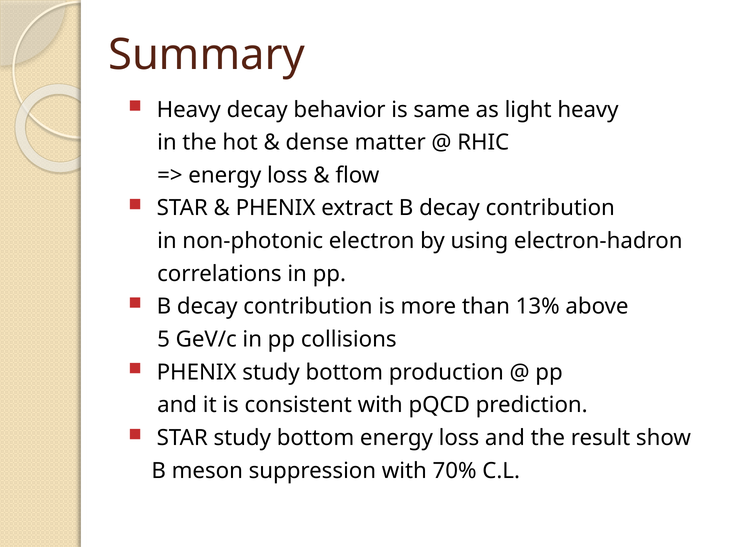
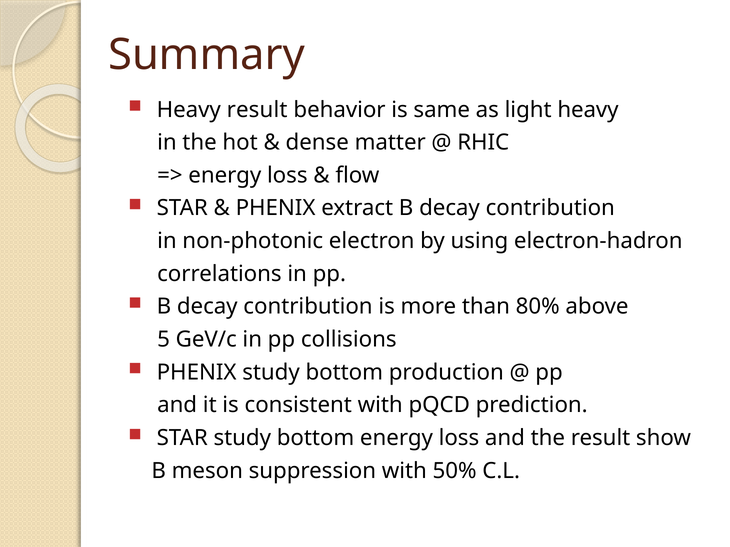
Heavy decay: decay -> result (257, 110)
13%: 13% -> 80% (538, 307)
70%: 70% -> 50% (455, 471)
